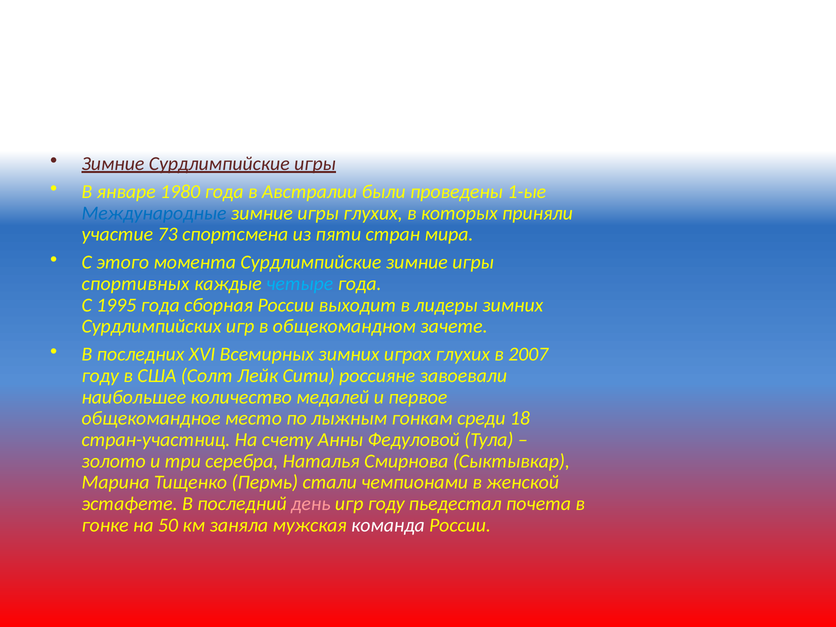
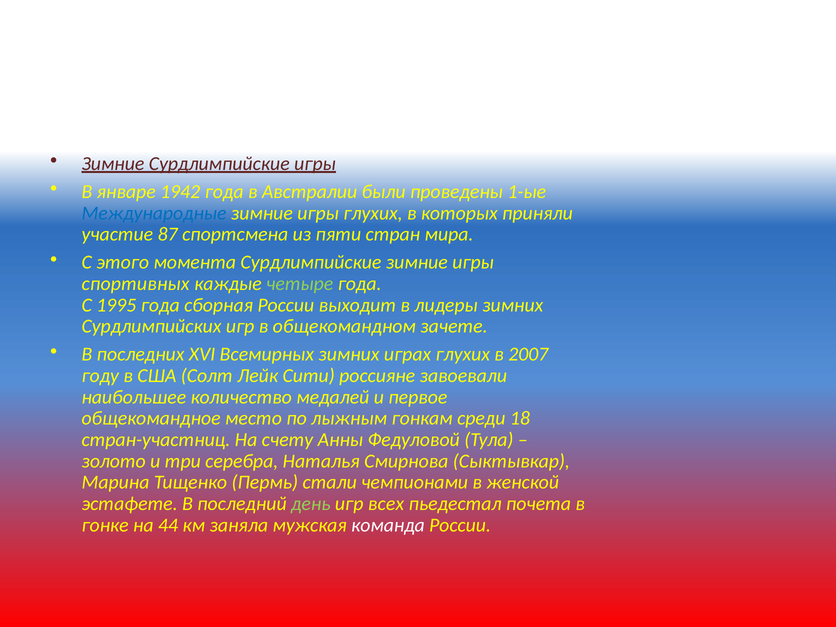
1980: 1980 -> 1942 (180, 192)
73: 73 -> 87 (168, 234)
четыре colour: light blue -> light green (300, 284)
день colour: pink -> light green (311, 504)
игр году: году -> всех (386, 504)
50: 50 -> 44 (168, 525)
